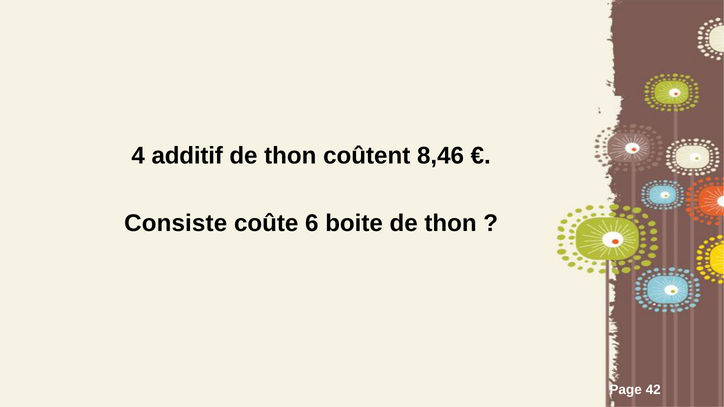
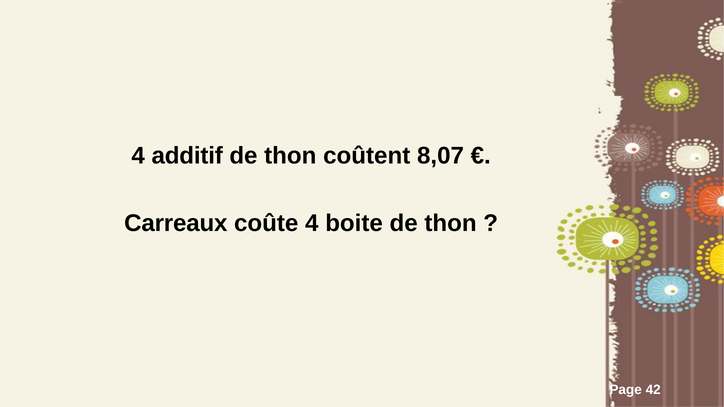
8,46: 8,46 -> 8,07 (440, 156)
Consiste: Consiste -> Carreaux (176, 223)
coûte 6: 6 -> 4 (312, 223)
